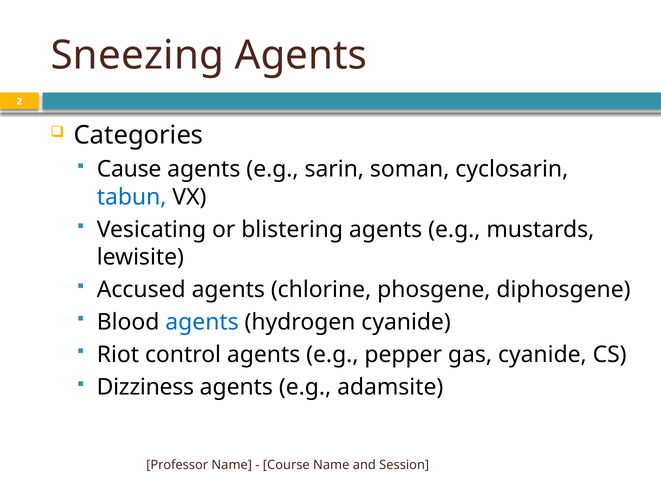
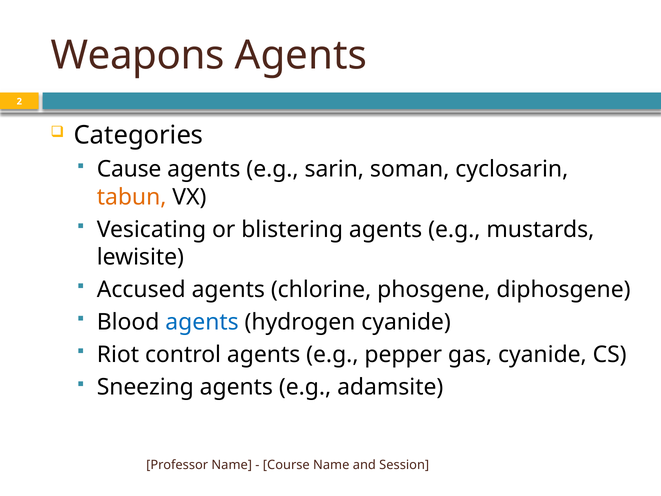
Sneezing: Sneezing -> Weapons (138, 55)
tabun colour: blue -> orange (132, 197)
Dizziness: Dizziness -> Sneezing (145, 387)
